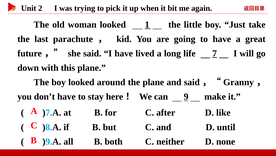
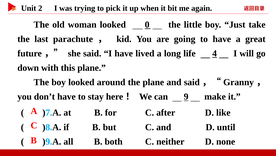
1: 1 -> 0 (147, 24)
7: 7 -> 4 (215, 53)
